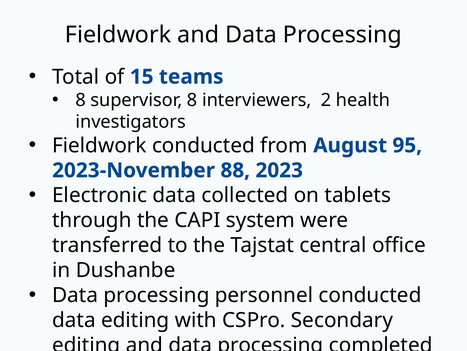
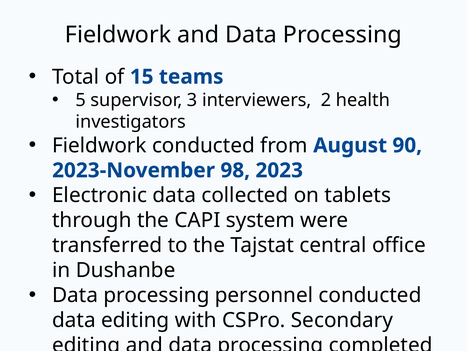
8: 8 -> 5 (81, 100)
supervisor 8: 8 -> 3 (192, 100)
95: 95 -> 90 (407, 145)
88: 88 -> 98 (235, 170)
